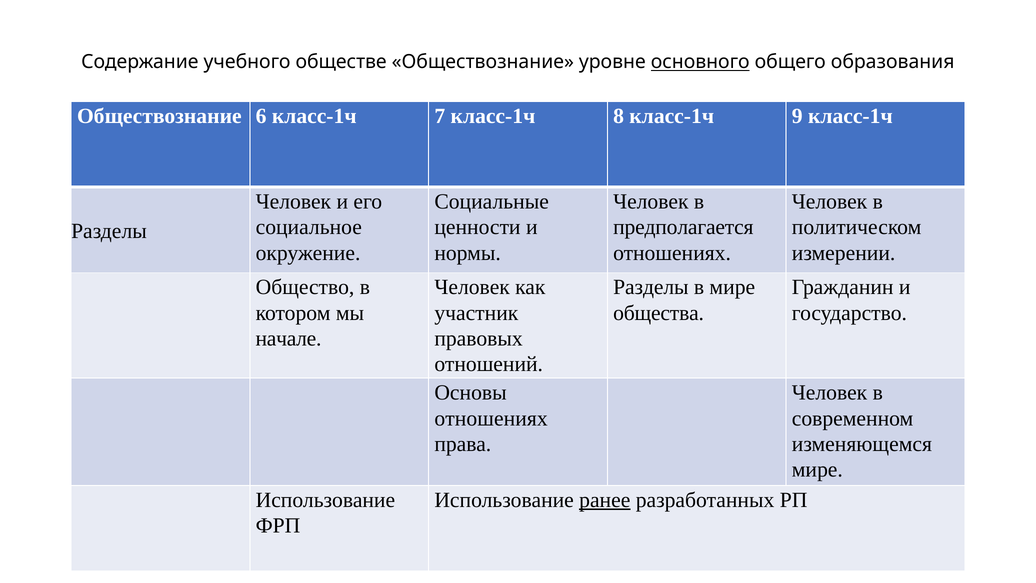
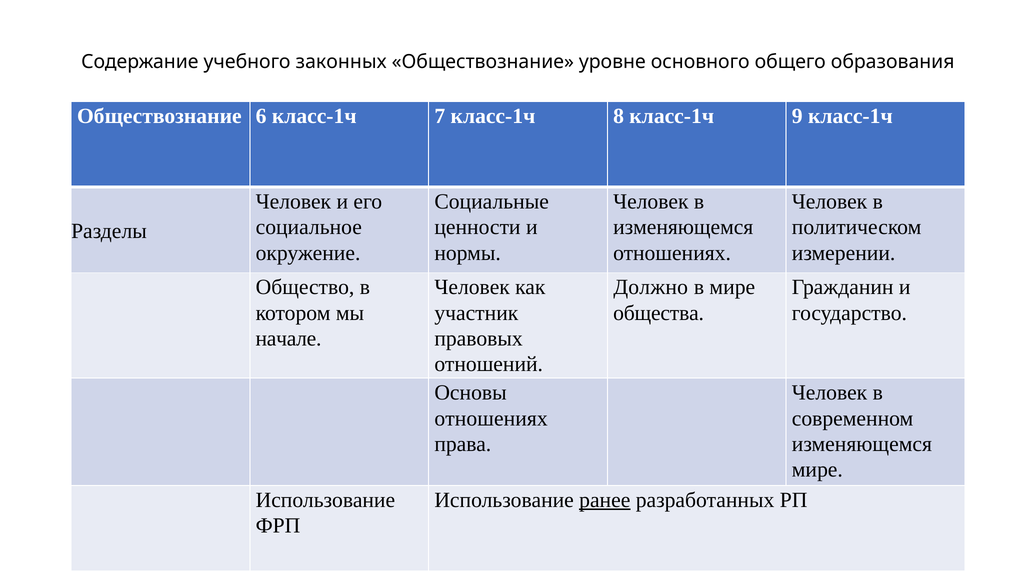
обществе: обществе -> законных (341, 62)
основного underline: present -> none (700, 62)
предполагается: предполагается -> изменяющемся (683, 227)
Разделы: Разделы -> Должно (651, 287)
